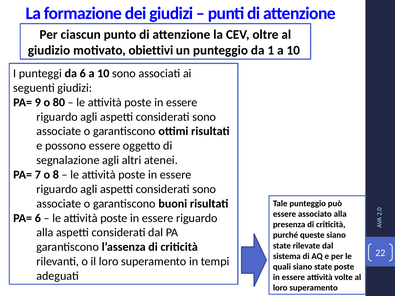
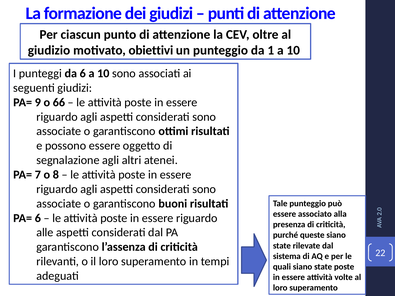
80: 80 -> 66 (59, 102)
alla: alla -> alle (45, 233)
